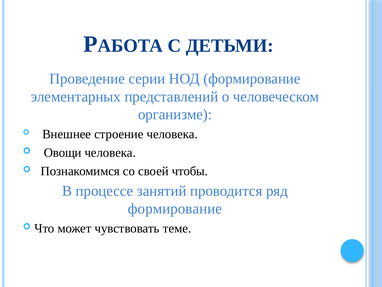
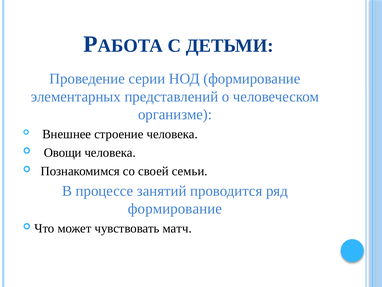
чтобы: чтобы -> семьи (190, 171)
теме: теме -> матч (177, 228)
